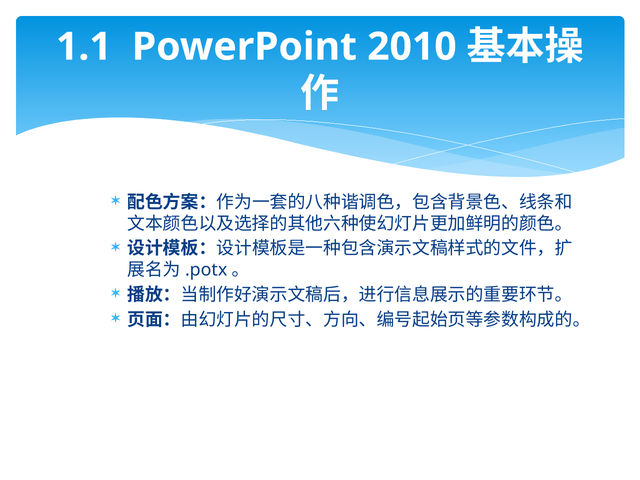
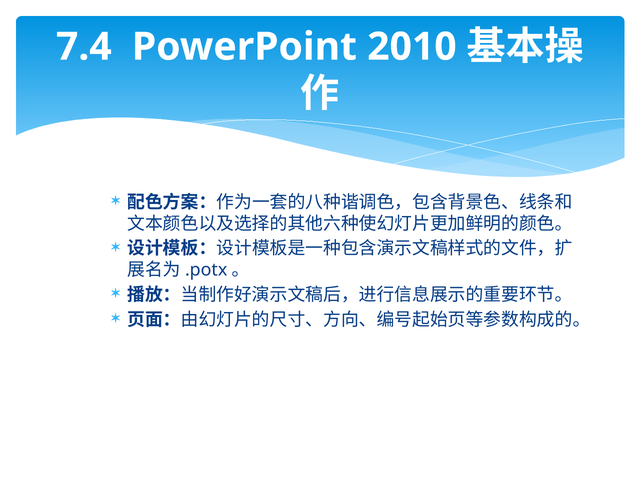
1.1: 1.1 -> 7.4 (84, 47)
